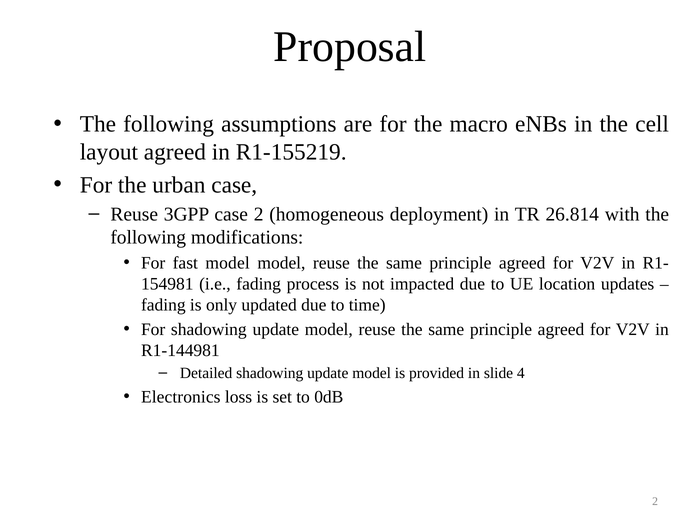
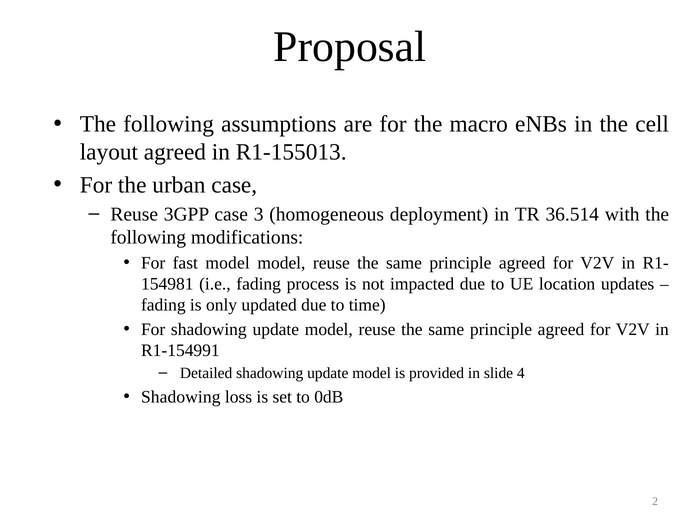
R1-155219: R1-155219 -> R1-155013 (291, 152)
case 2: 2 -> 3 (259, 214)
26.814: 26.814 -> 36.514 (572, 214)
R1-144981: R1-144981 -> R1-154991 (180, 350)
Electronics: Electronics -> Shadowing (181, 397)
